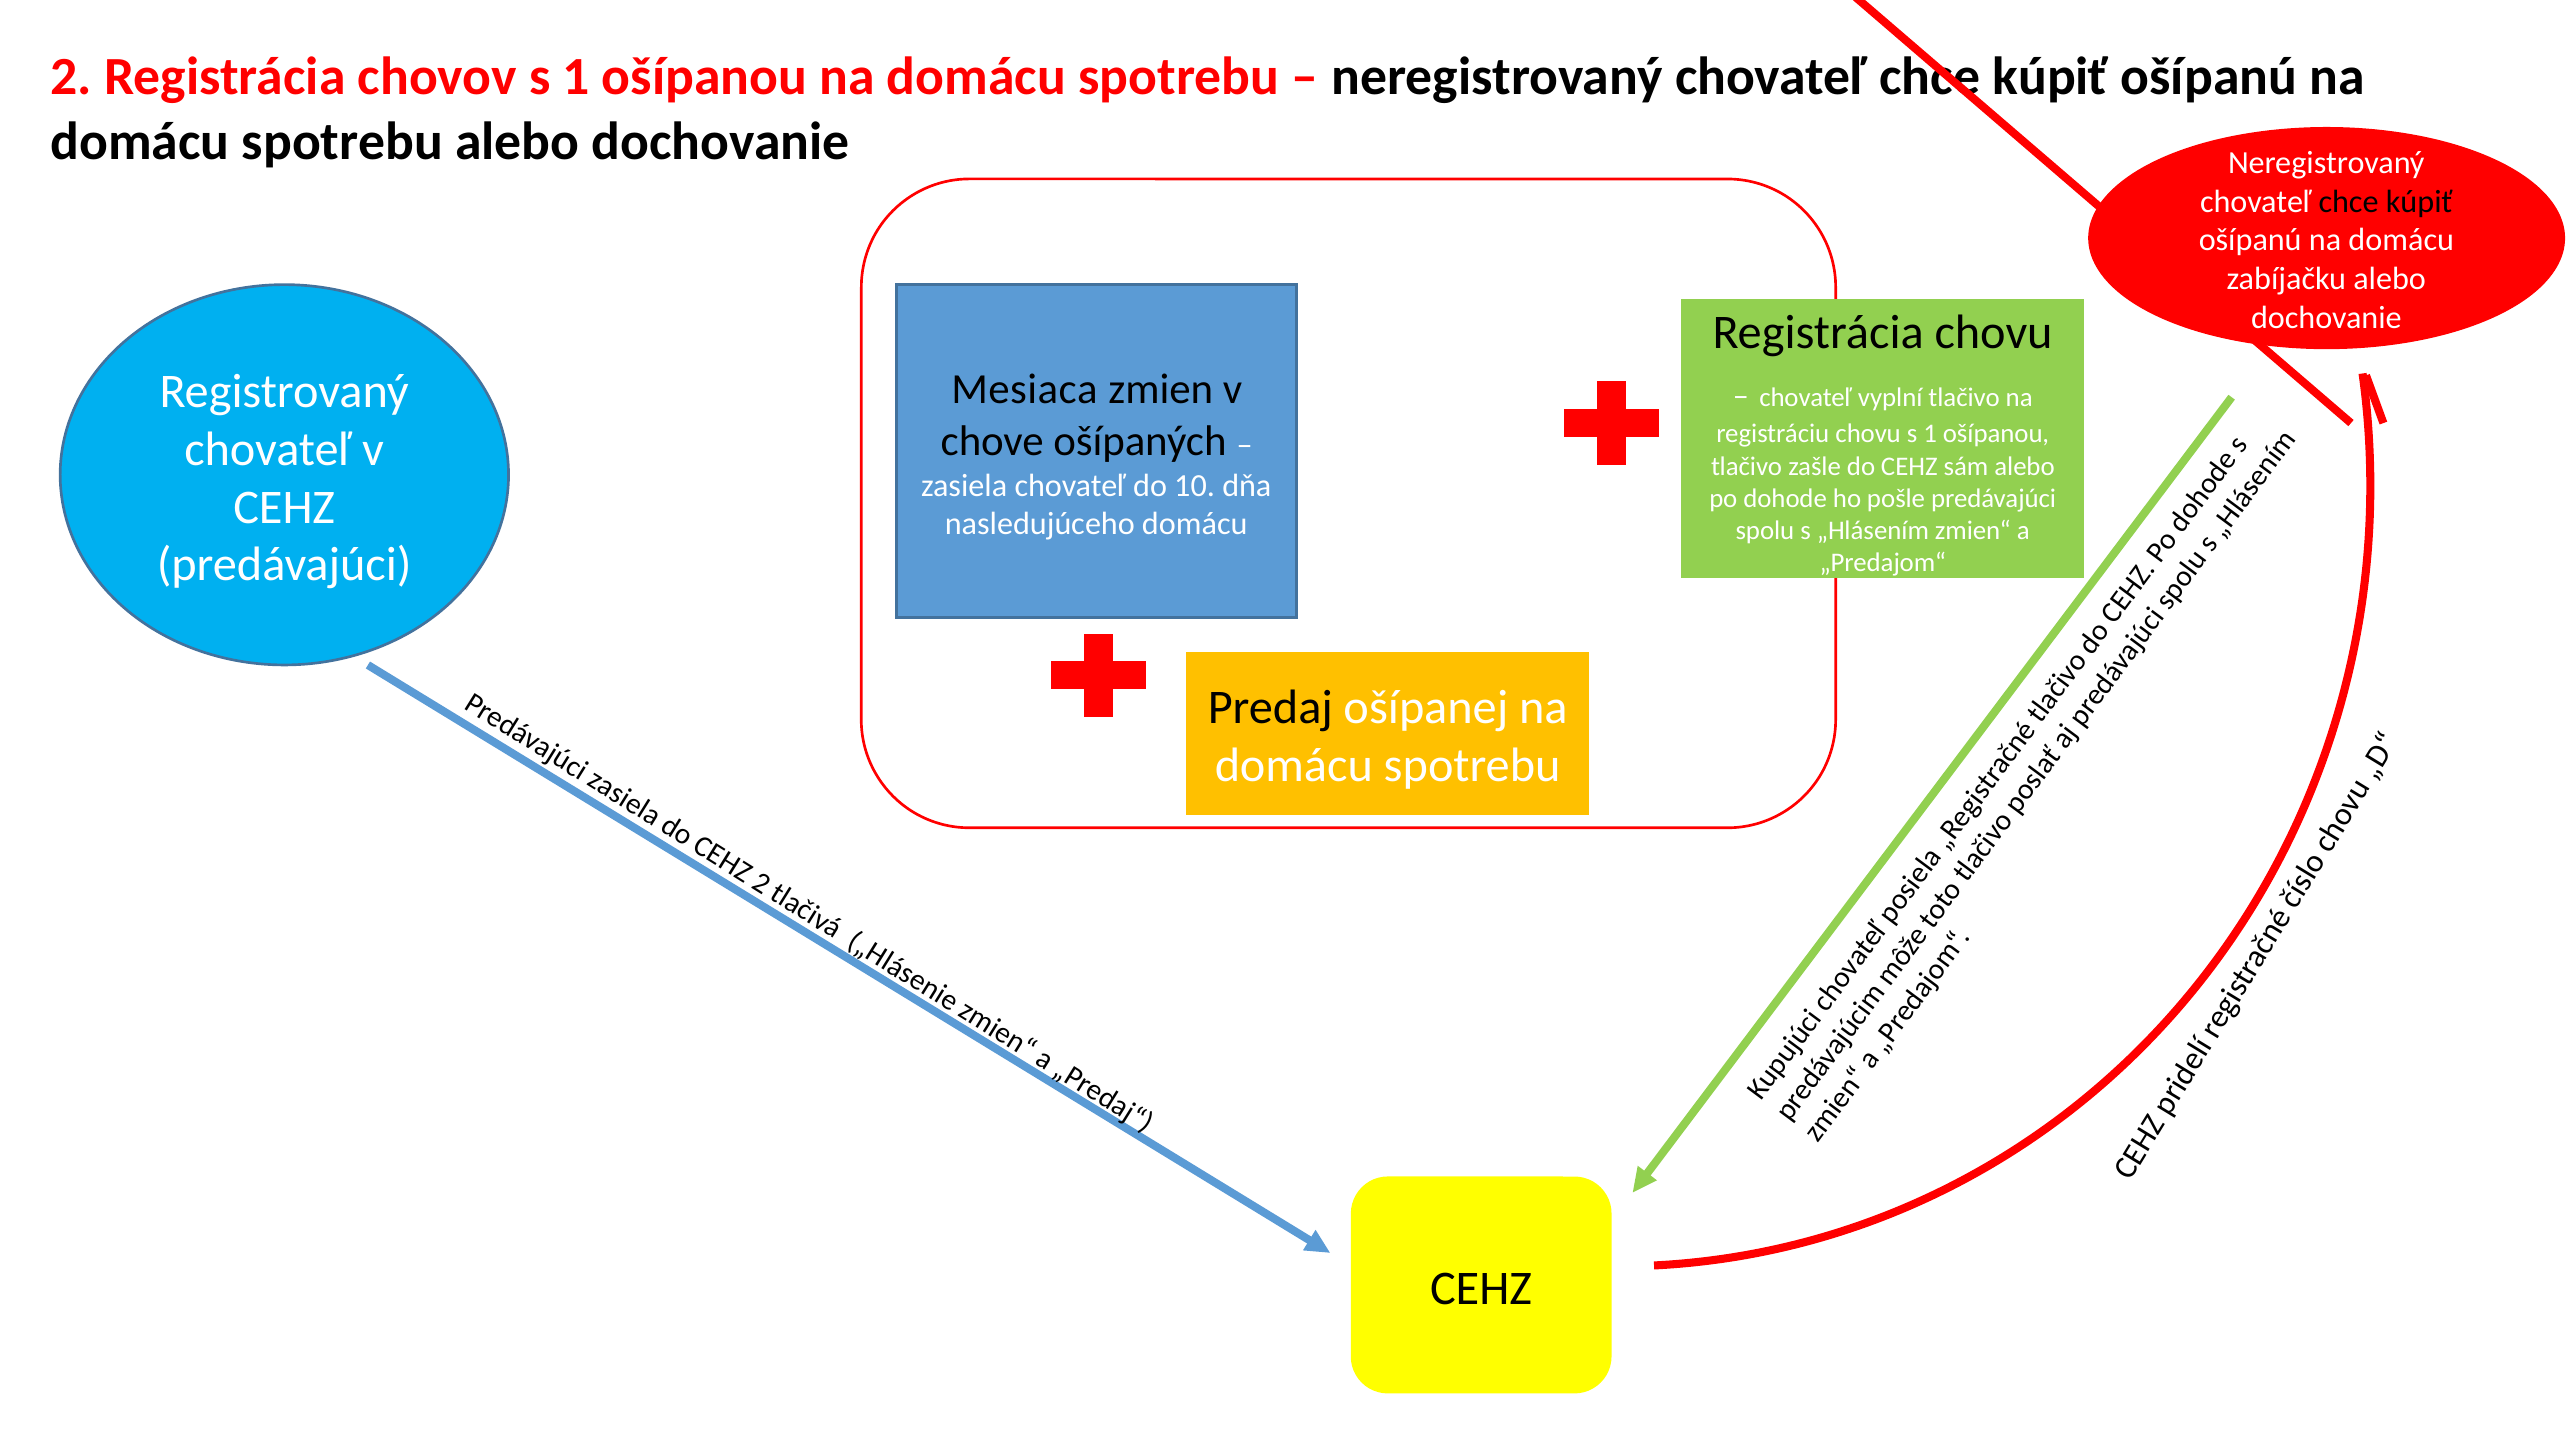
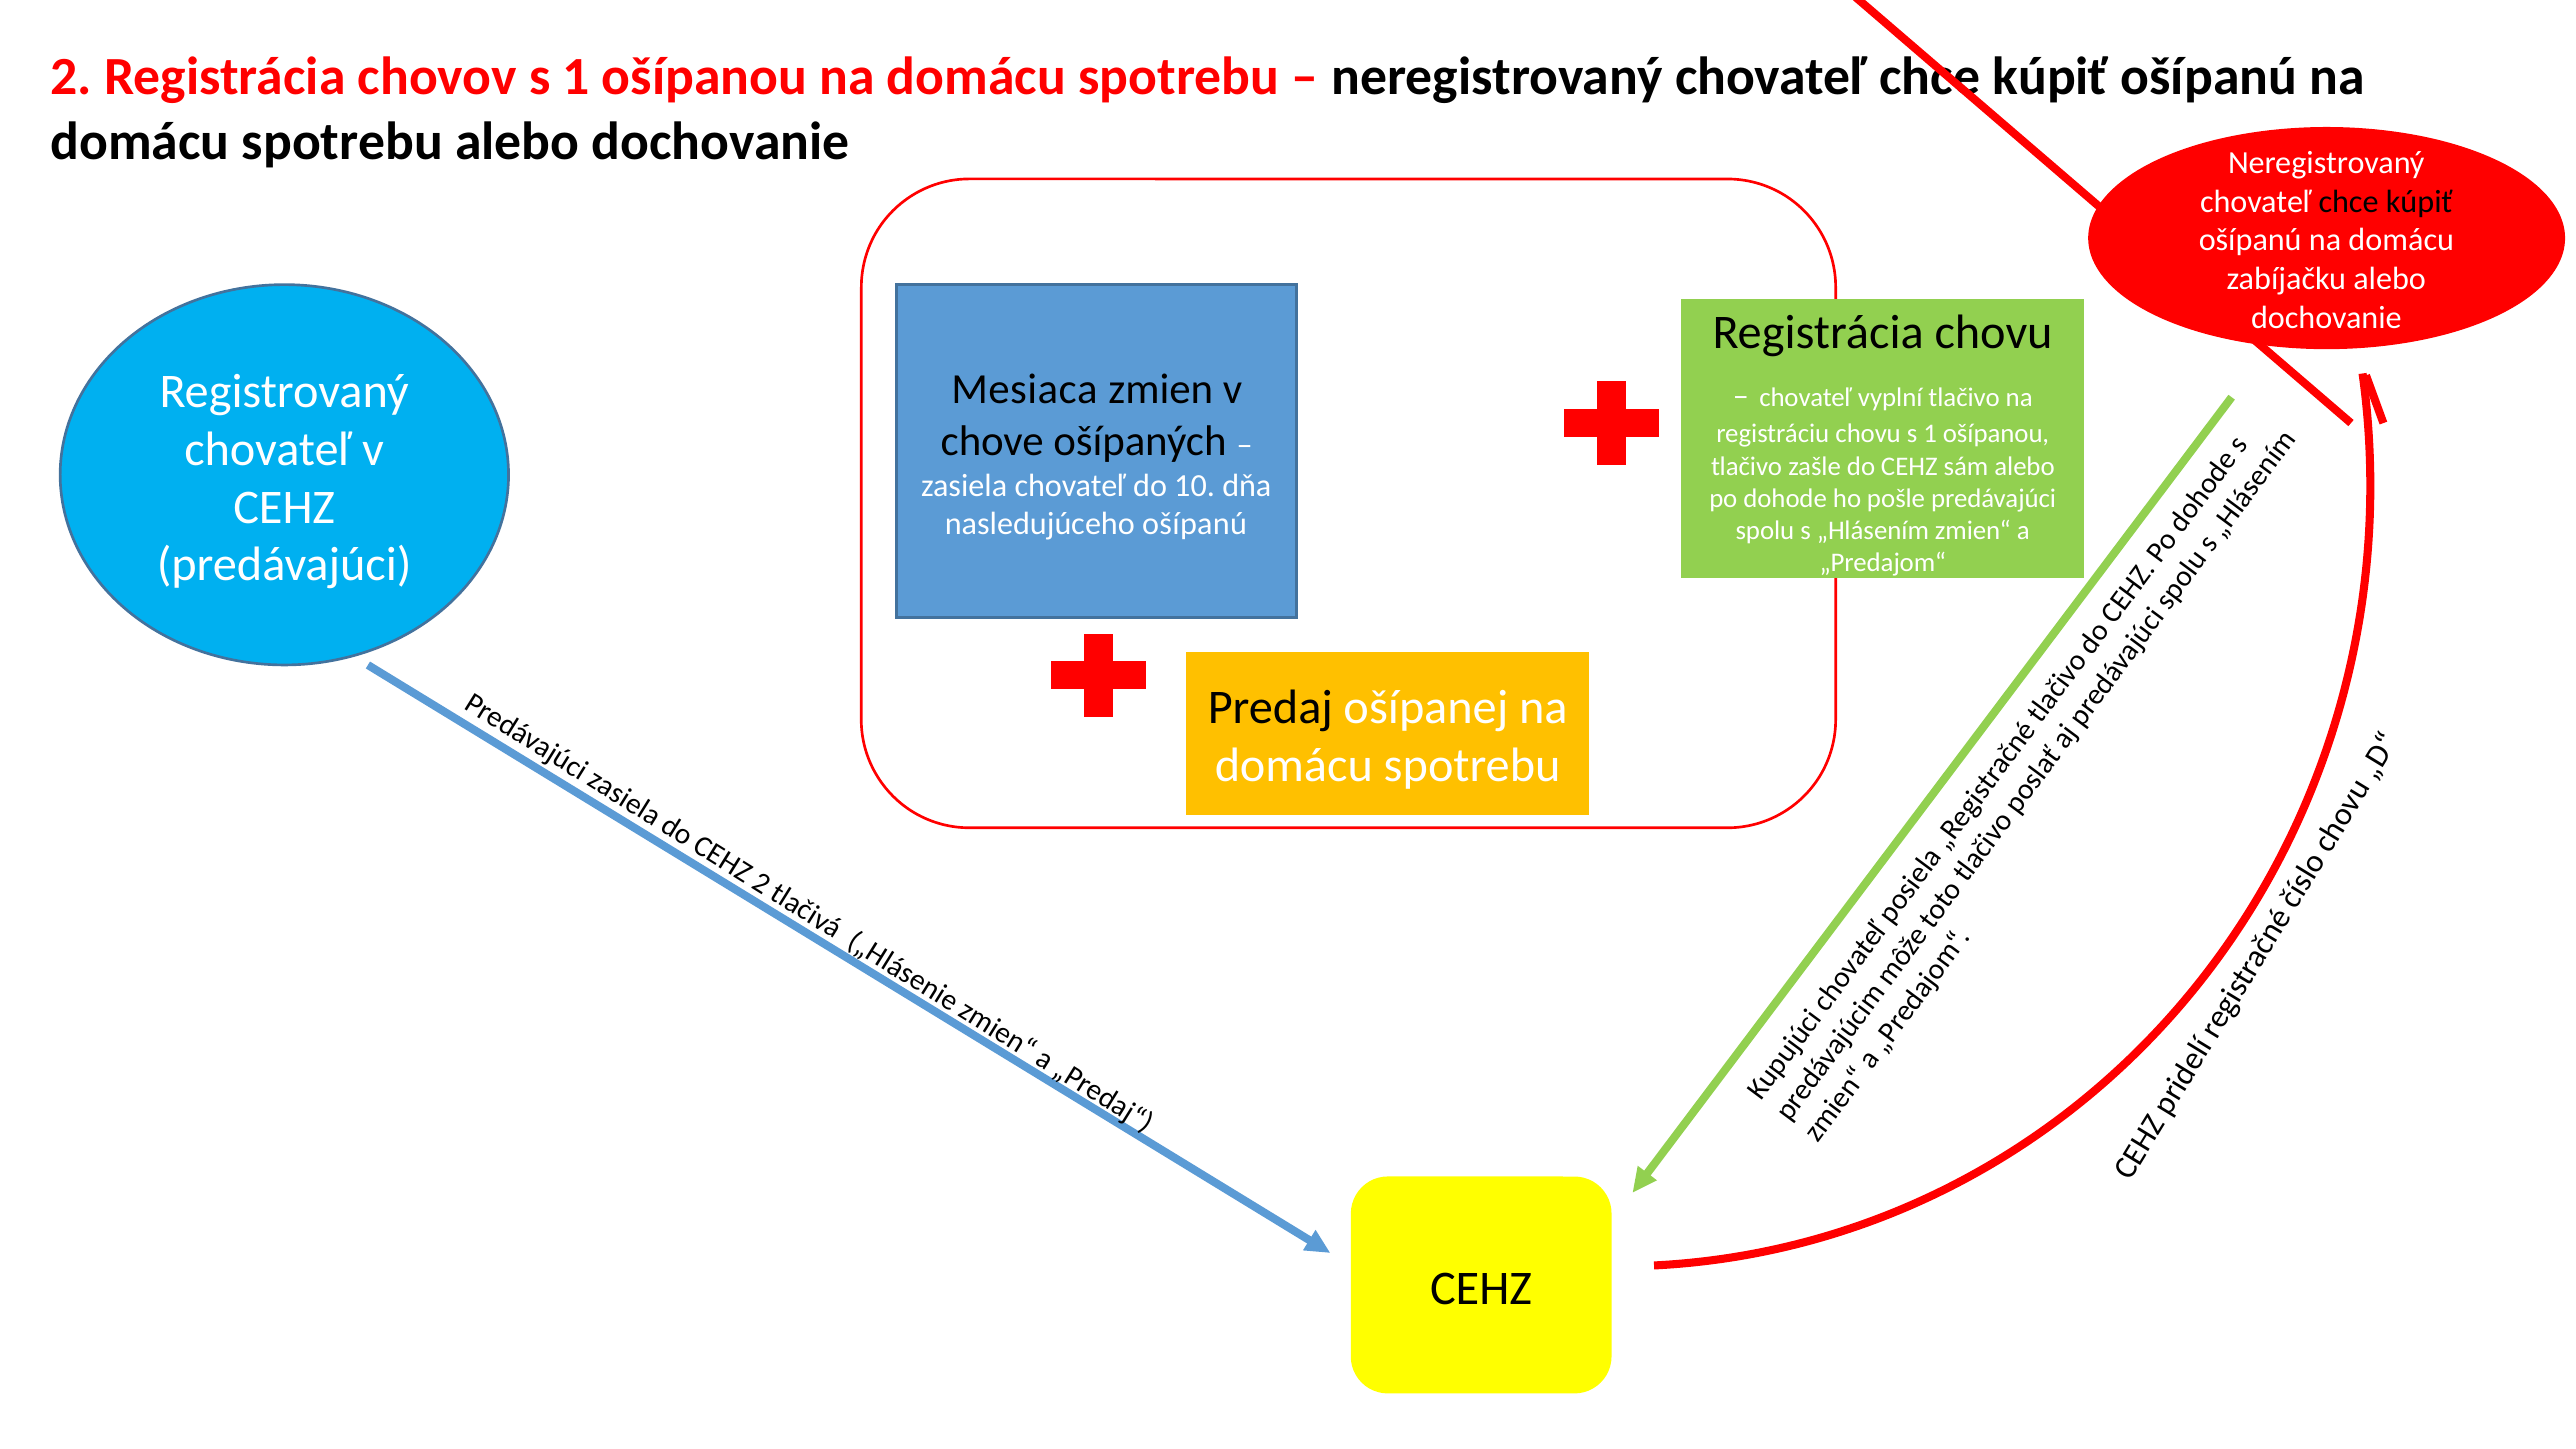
nasledujúceho domácu: domácu -> ošípanú (1195, 524)
